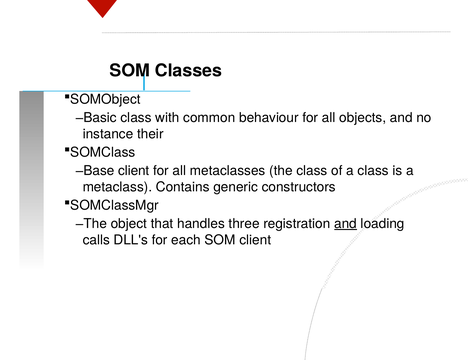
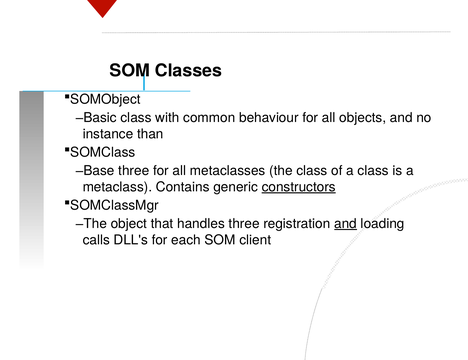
their: their -> than (150, 134)
Base client: client -> three (134, 171)
constructors underline: none -> present (299, 187)
